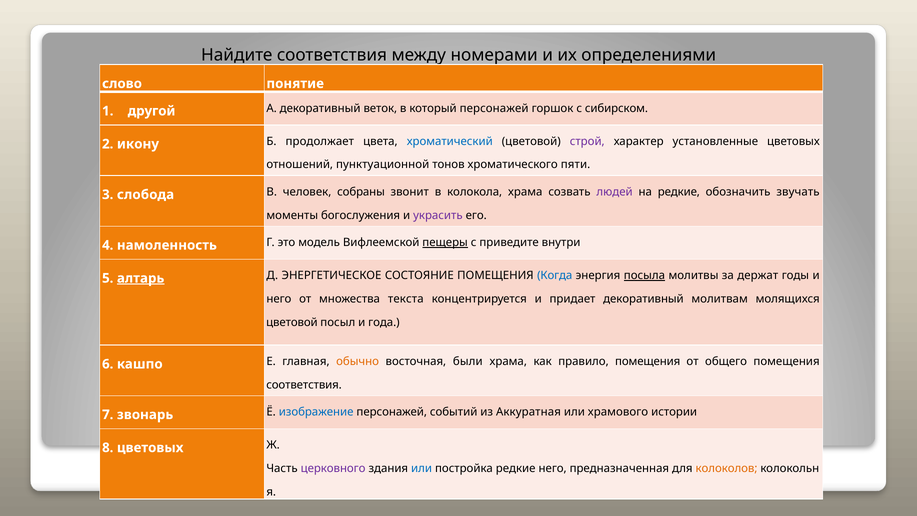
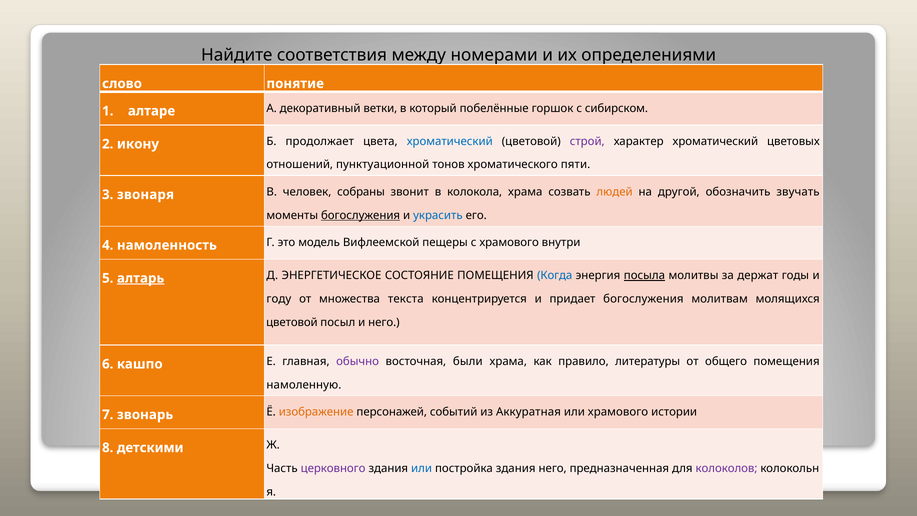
другой: другой -> алтаре (152, 111)
веток: веток -> ветки (380, 108)
который персонажей: персонажей -> побелённые (494, 108)
характер установленные: установленные -> хроматический (715, 141)
слобода: слобода -> звонаря (145, 195)
людей colour: purple -> orange (615, 192)
на редкие: редкие -> другой (679, 192)
богослужения underline: none -> present (361, 215)
украсить colour: purple -> blue (438, 215)
пещеры underline: present -> none (445, 242)
с приведите: приведите -> храмового (509, 242)
него: него -> году (279, 299)
придает декоративный: декоративный -> богослужения (643, 299)
и года: года -> него (384, 322)
обычно colour: orange -> purple (358, 361)
правило помещения: помещения -> литературы (648, 361)
соответствия: соответствия -> намоленную (304, 385)
изображение colour: blue -> orange (316, 412)
8 цветовых: цветовых -> детскими (150, 448)
постройка редкие: редкие -> здания (516, 468)
колоколов colour: orange -> purple (727, 468)
